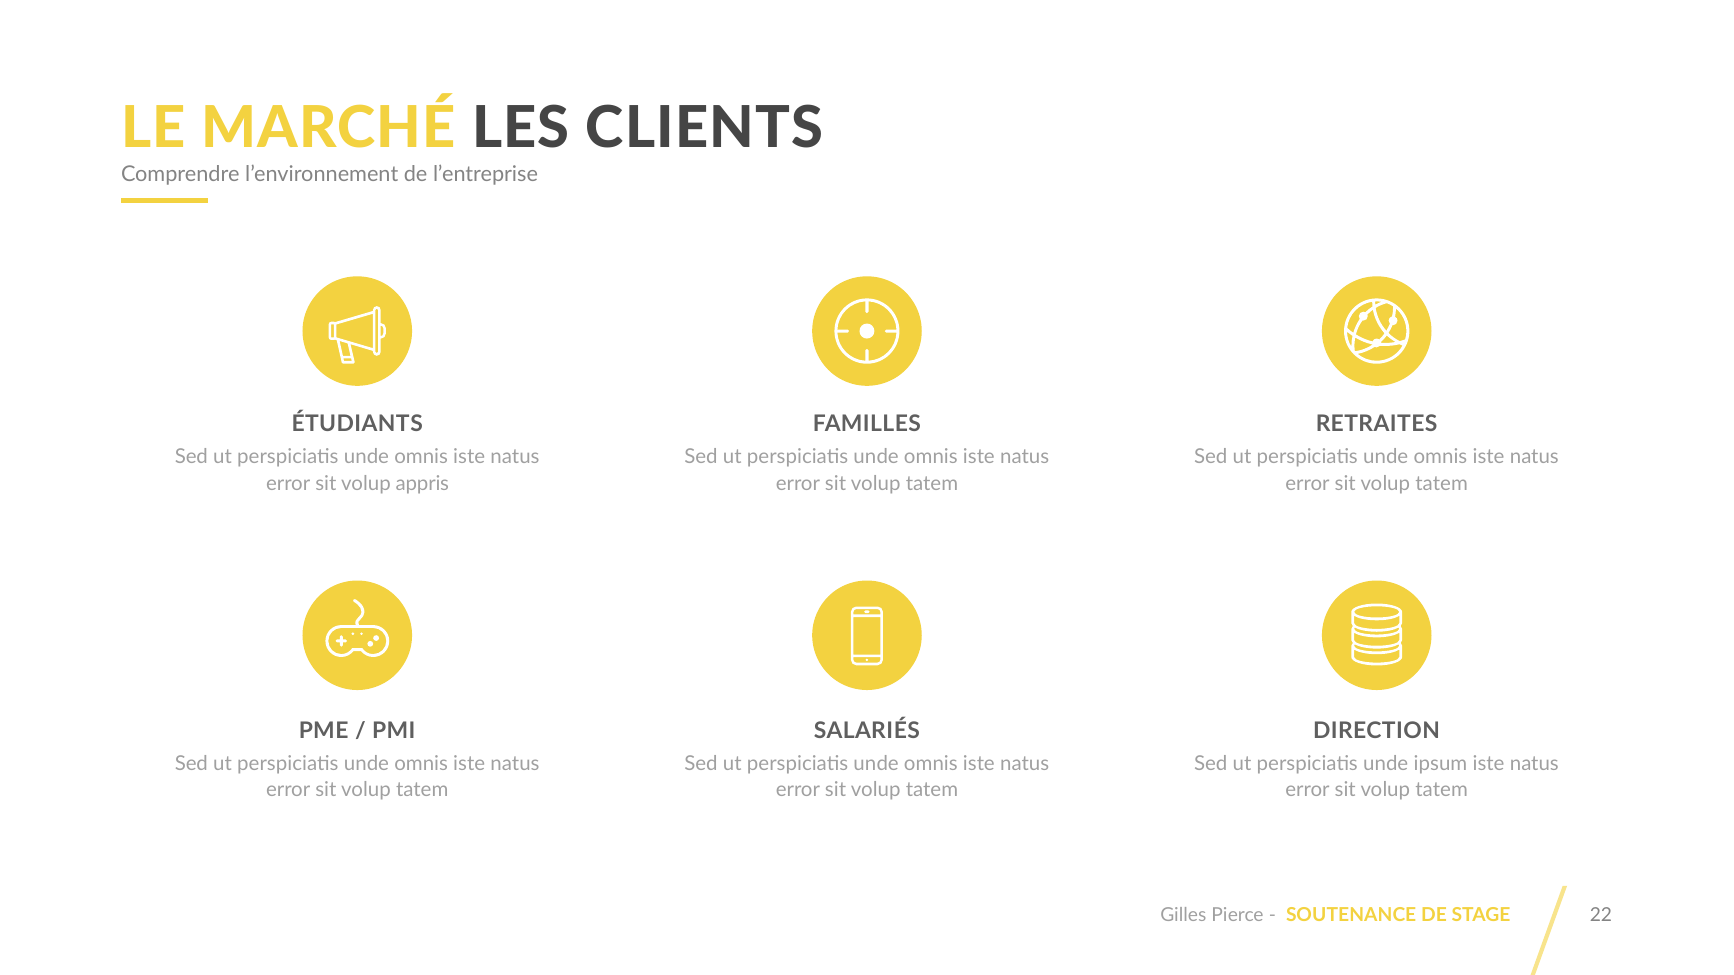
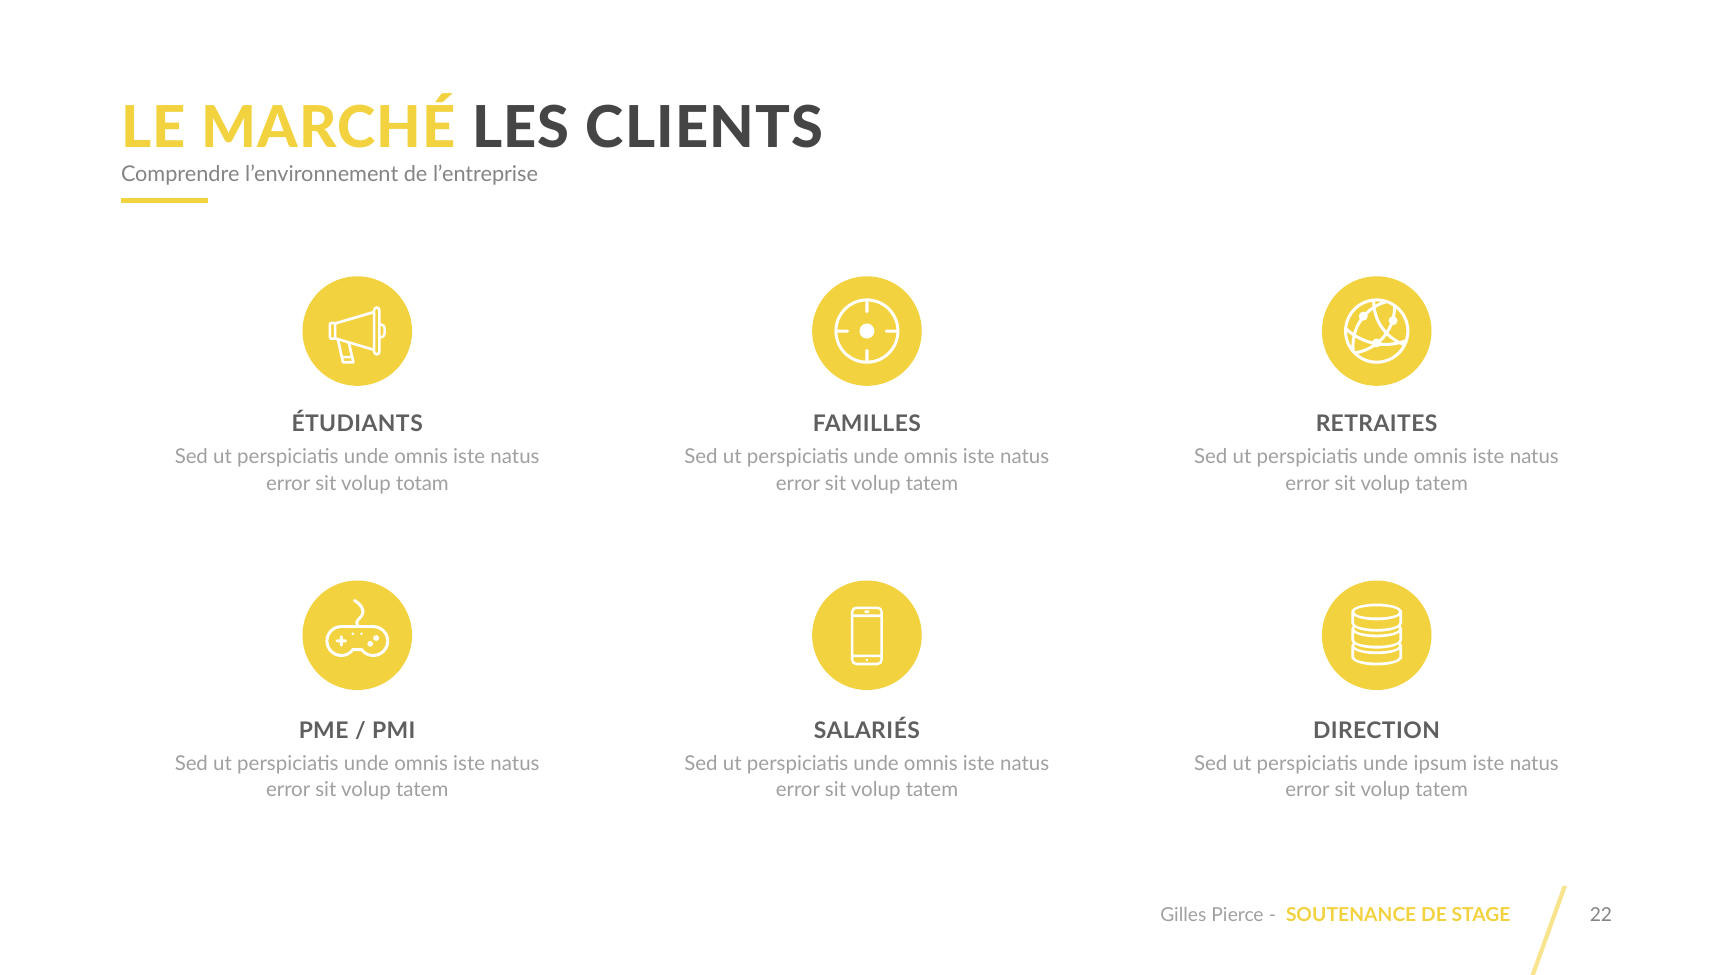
appris: appris -> totam (422, 484)
